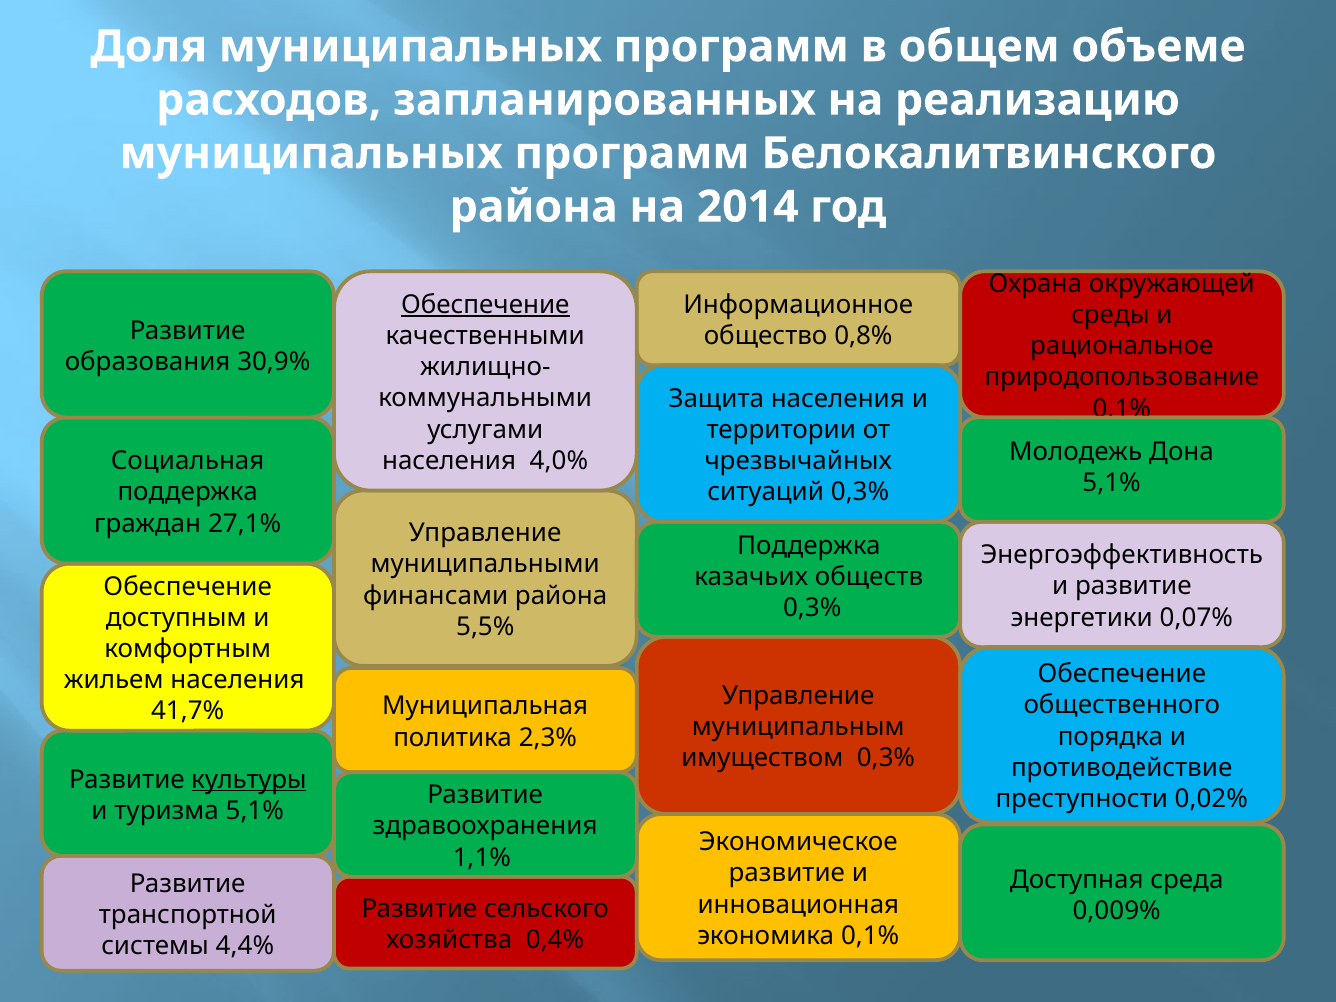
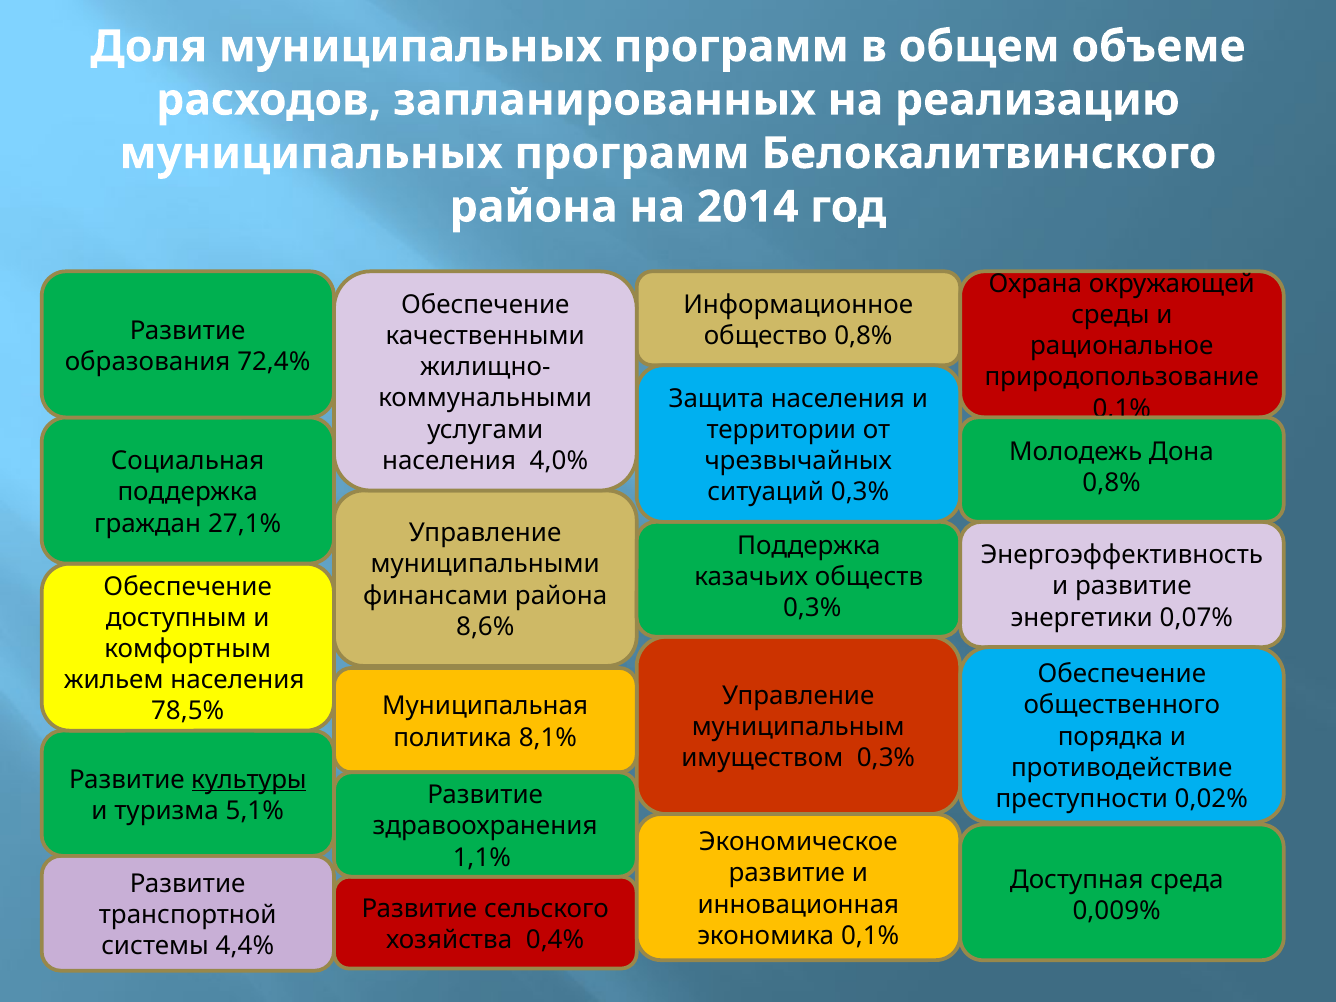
Обеспечение underline: present -> none (485, 305)
30,9%: 30,9% -> 72,4% (274, 362)
5,1%: 5,1% -> 0,8% (1112, 483)
5,5%: 5,5% -> 8,6% (485, 627)
41,7%: 41,7% -> 78,5% (188, 711)
2,3%: 2,3% -> 8,1% (548, 737)
